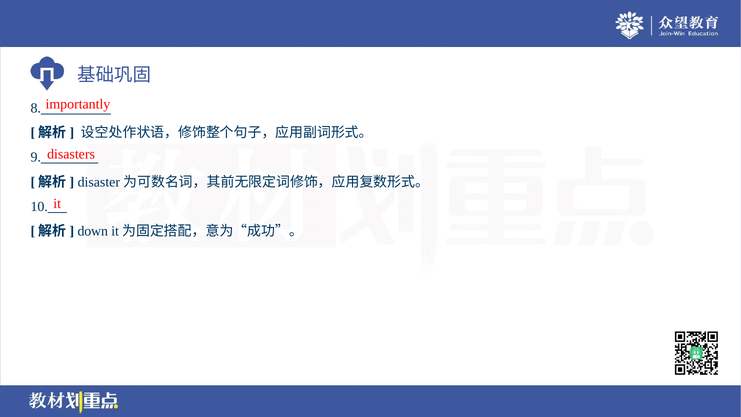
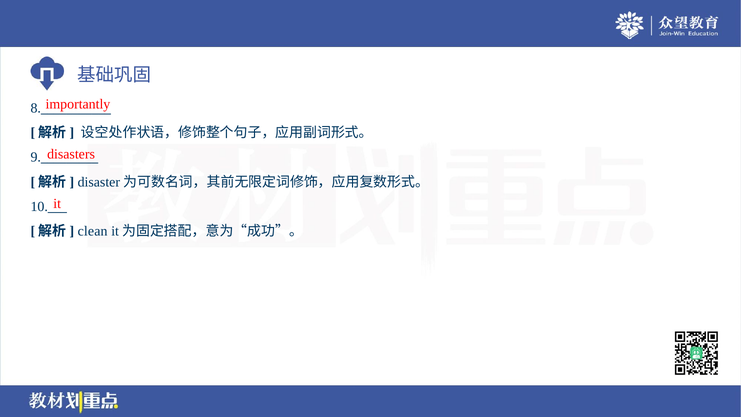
down: down -> clean (93, 231)
